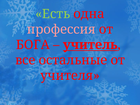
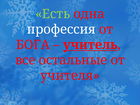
профессия colour: pink -> white (61, 29)
